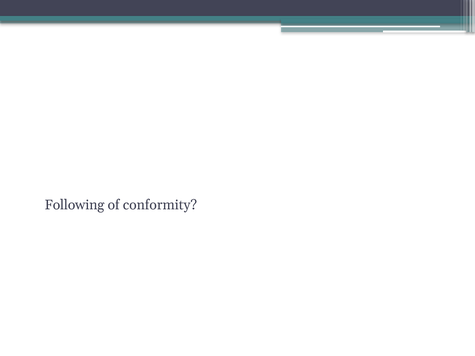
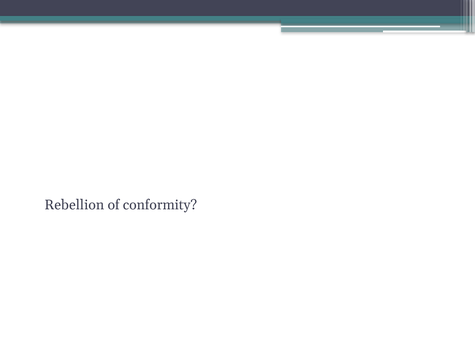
Following: Following -> Rebellion (74, 205)
